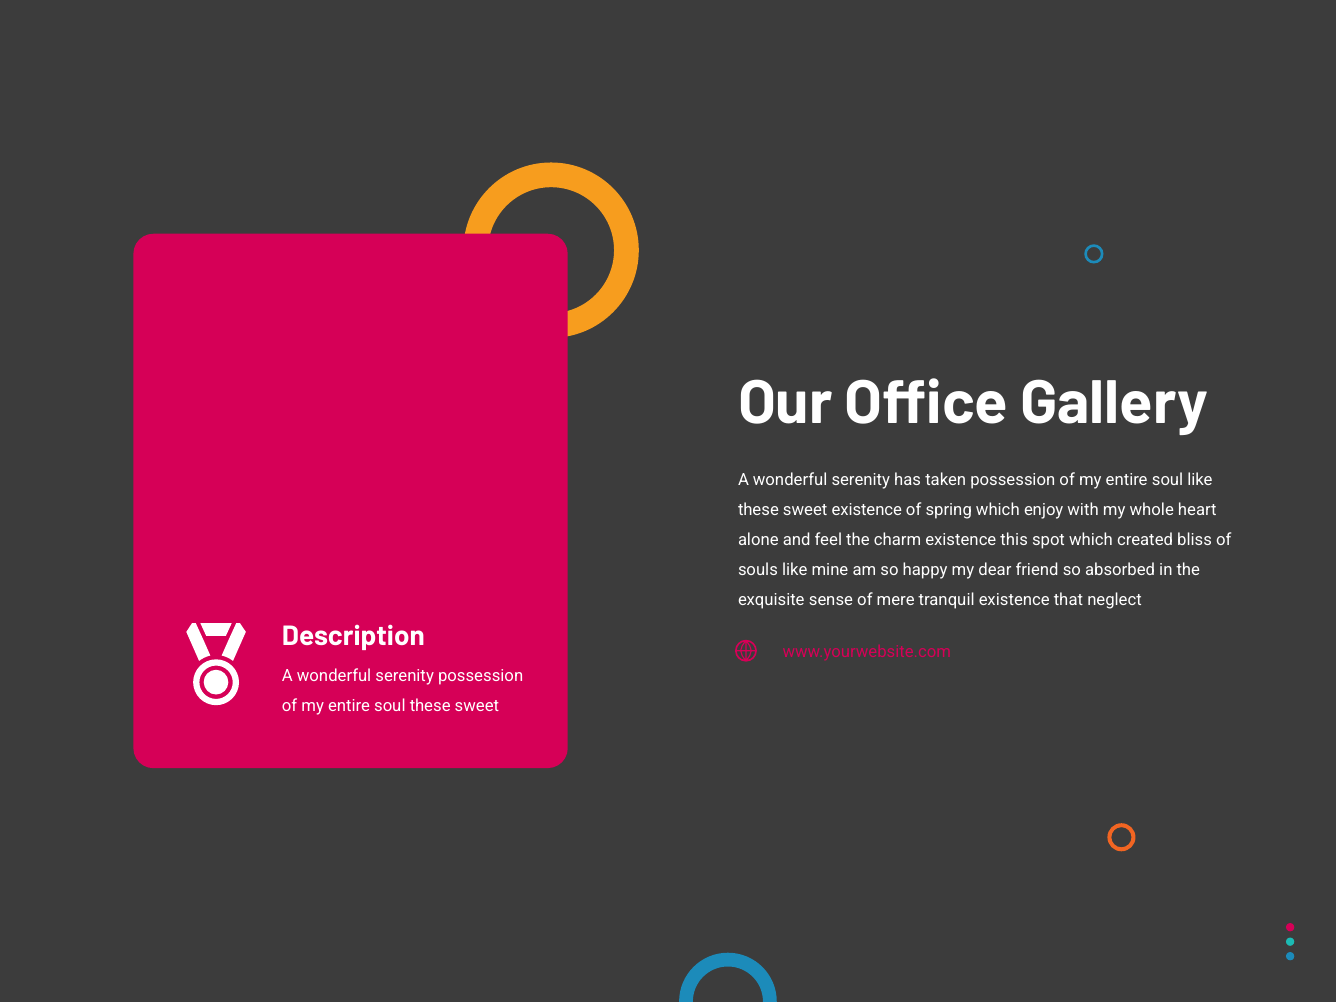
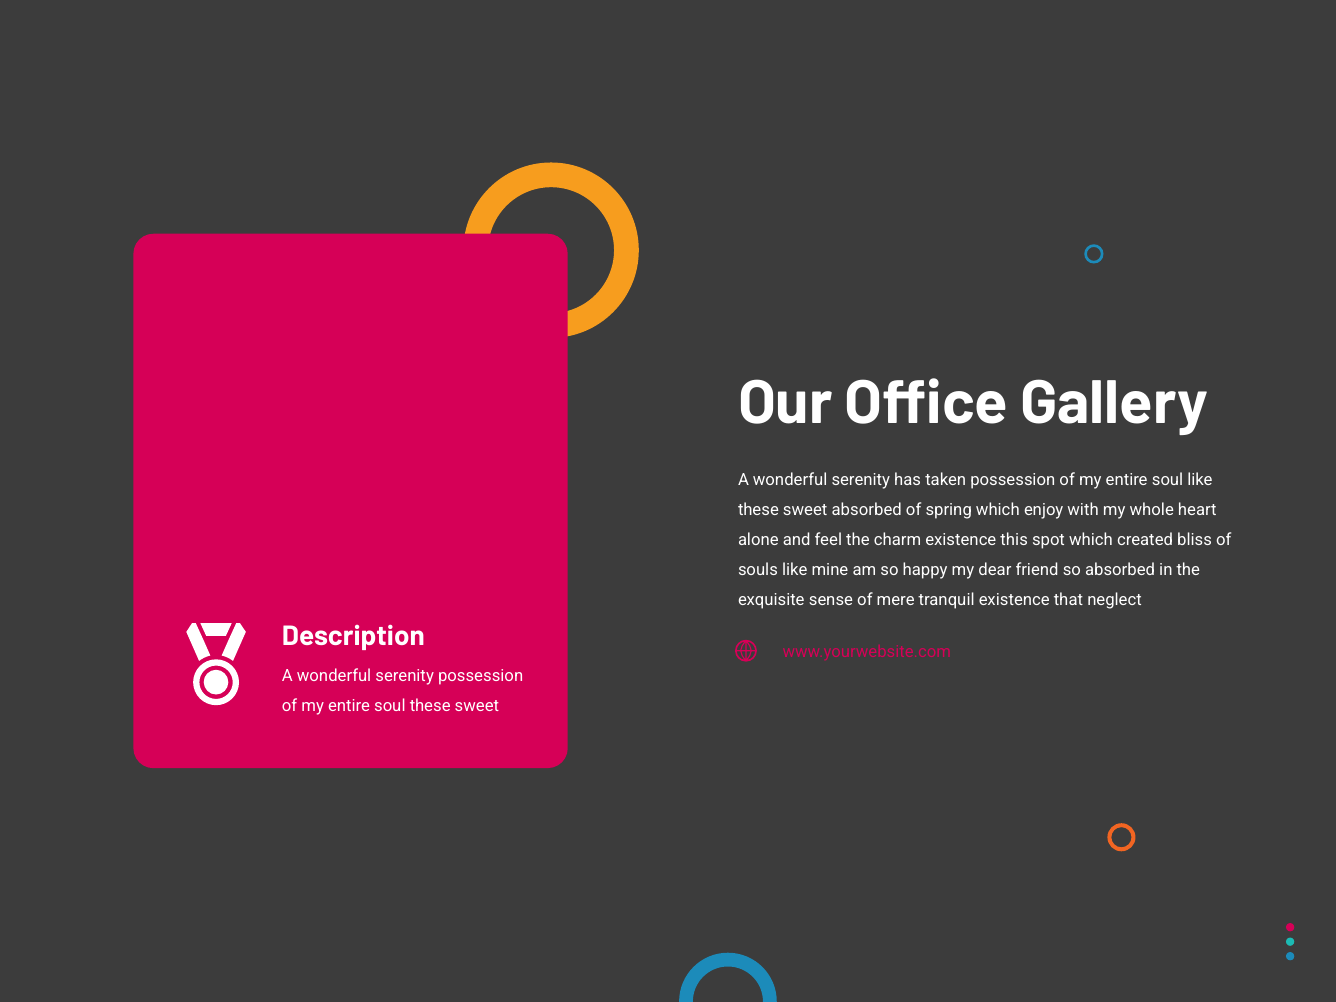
sweet existence: existence -> absorbed (867, 510)
